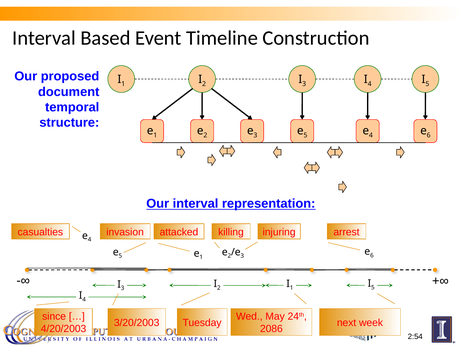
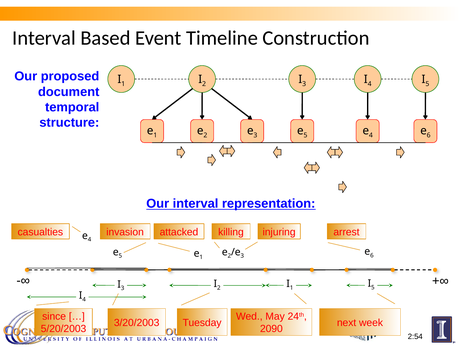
4/20/2003: 4/20/2003 -> 5/20/2003 (64, 328)
2086: 2086 -> 2090 (271, 328)
